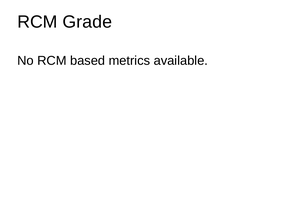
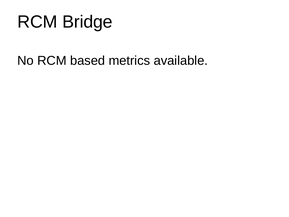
Grade: Grade -> Bridge (87, 22)
